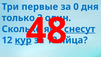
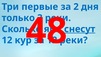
0: 0 -> 2 (76, 7)
3 один: один -> реки (58, 18)
кур underline: present -> none (23, 40)
яйца: яйца -> реки (74, 40)
